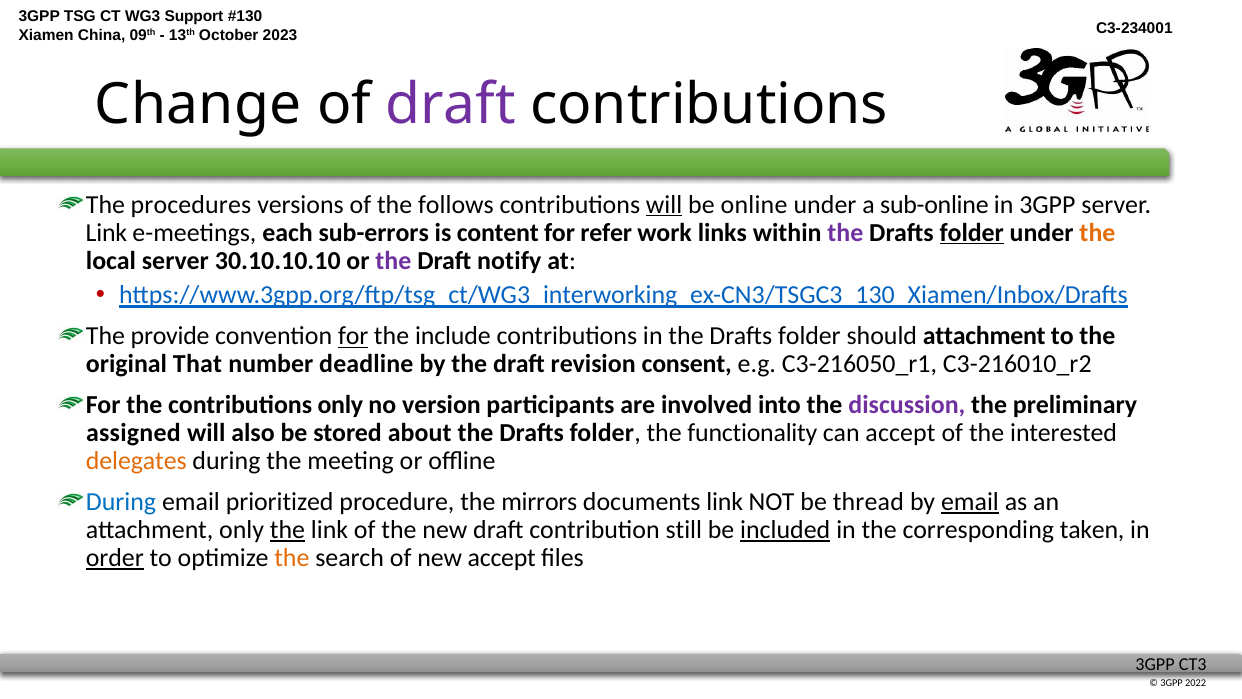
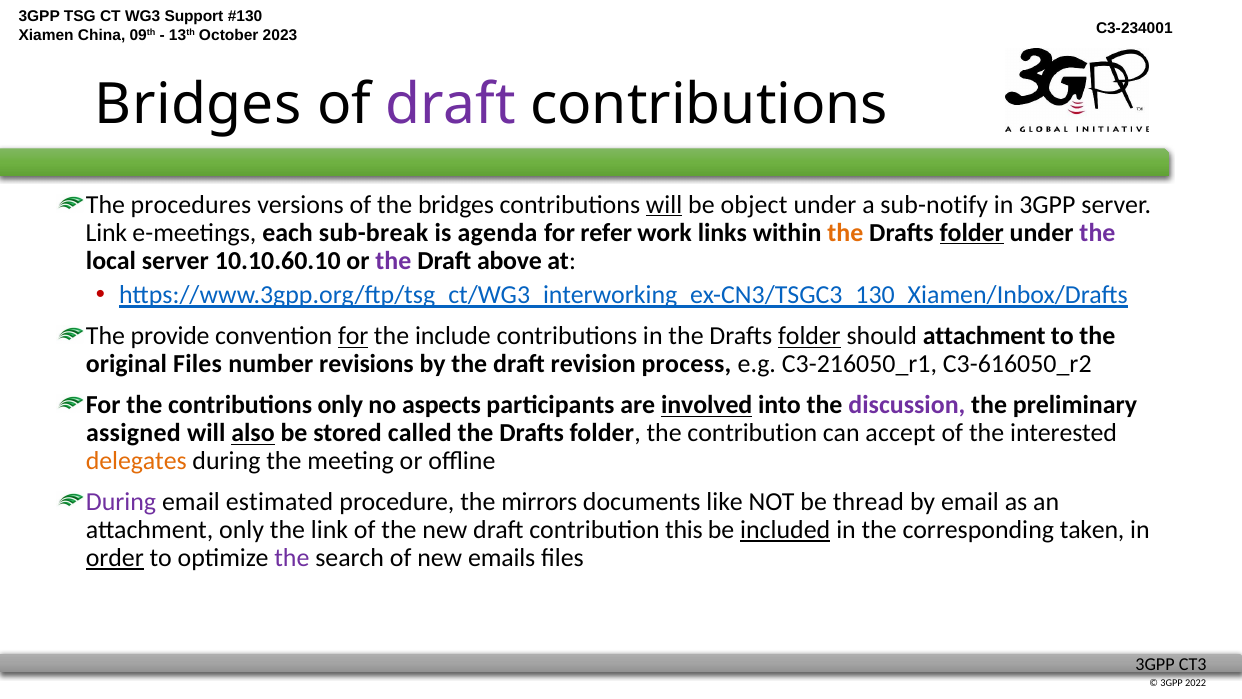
Change: Change -> Bridges (198, 104)
the follows: follows -> bridges (456, 204)
online: online -> object (754, 204)
sub-online: sub-online -> sub-notify (934, 204)
sub-errors: sub-errors -> sub-break (374, 232)
content: content -> agenda (498, 232)
the colour: purple -> orange (845, 232)
the colour: orange -> purple (1097, 232)
30.10.10.10: 30.10.10.10 -> 10.10.60.10 (278, 260)
notify: notify -> above (509, 260)
folder underline: none -> present (809, 336)
original That: That -> Files (198, 364)
deadline: deadline -> revisions (367, 364)
consent: consent -> process (686, 364)
C3-216010_r2: C3-216010_r2 -> C3-616050_r2 (1017, 364)
version: version -> aspects (442, 405)
involved underline: none -> present (707, 405)
also underline: none -> present (253, 433)
about: about -> called (420, 433)
the functionality: functionality -> contribution (752, 433)
During colour: blue -> purple (121, 502)
prioritized: prioritized -> estimated (280, 502)
documents link: link -> like (725, 502)
email underline: present -> none (970, 502)
the underline: present -> none (287, 530)
still: still -> this (684, 530)
the colour: orange -> purple (292, 558)
new accept: accept -> emails (502, 558)
